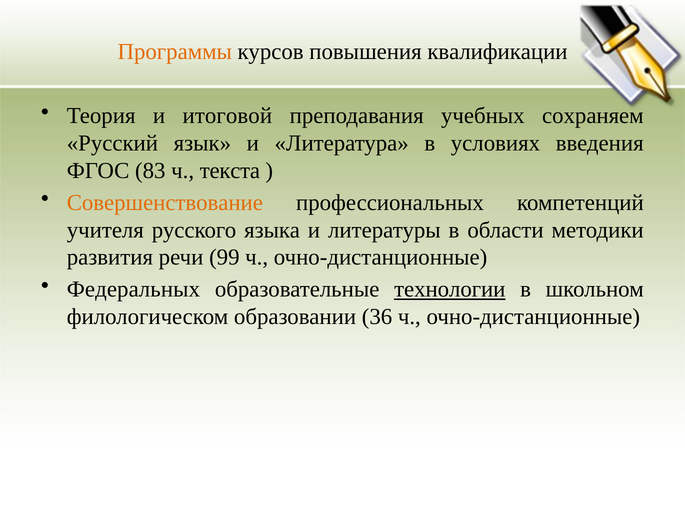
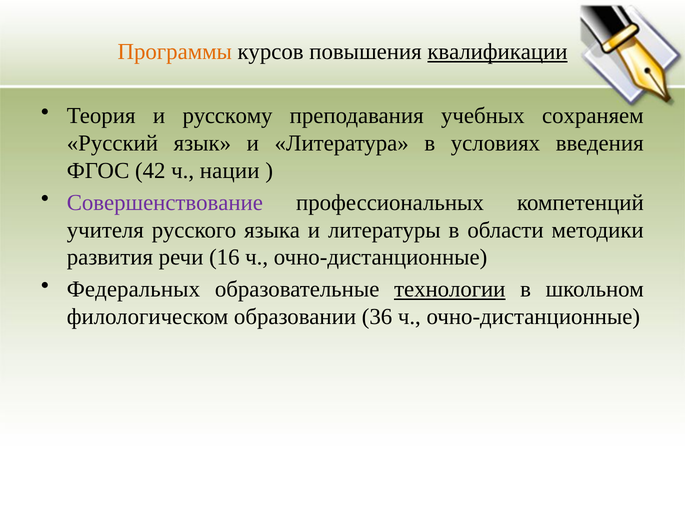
квалификации underline: none -> present (497, 52)
итоговой: итоговой -> русскому (228, 116)
83: 83 -> 42 (150, 171)
текста: текста -> нации (230, 171)
Совершенствование colour: orange -> purple (165, 203)
99: 99 -> 16 (224, 257)
